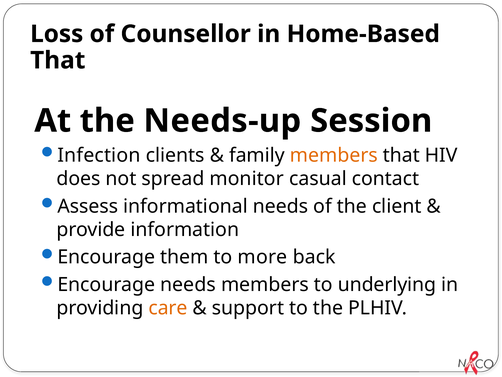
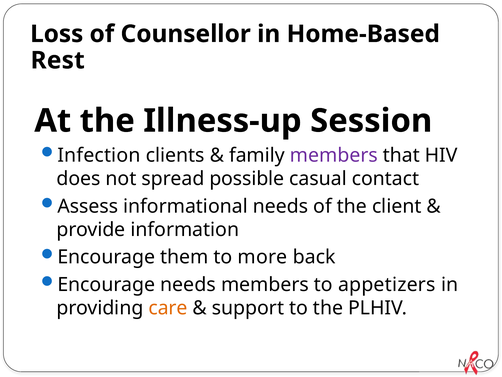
That: That -> Rest (58, 60)
Needs-up: Needs-up -> Illness-up (222, 121)
members colour: orange -> purple (334, 155)
monitor: monitor -> possible (247, 179)
underlying: underlying -> appetizers (387, 284)
